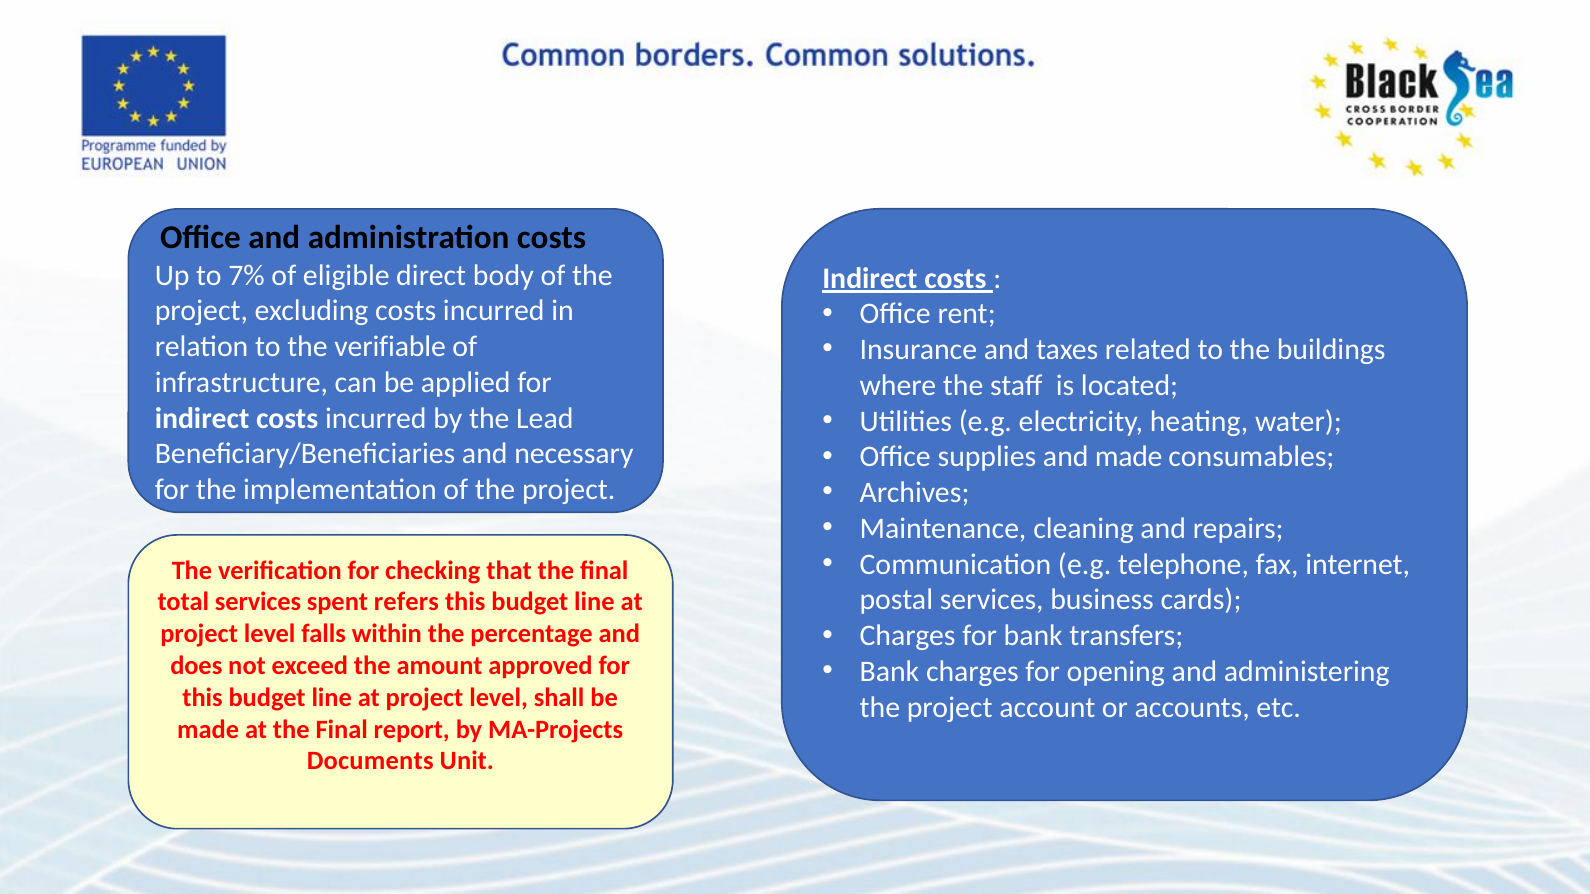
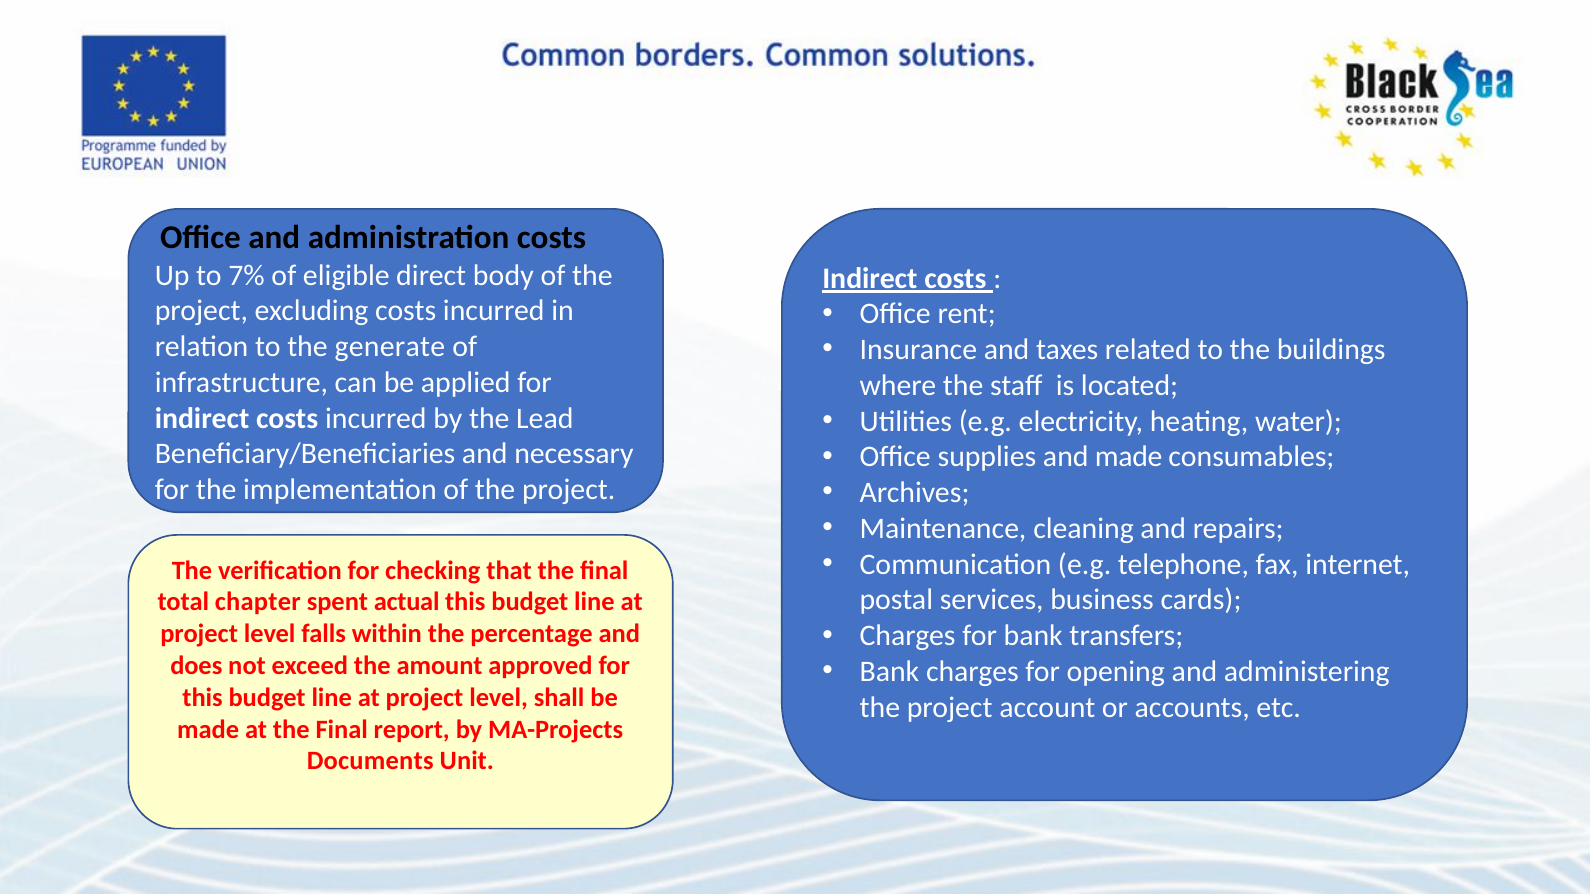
verifiable: verifiable -> generate (390, 347)
total services: services -> chapter (258, 602)
refers: refers -> actual (407, 602)
